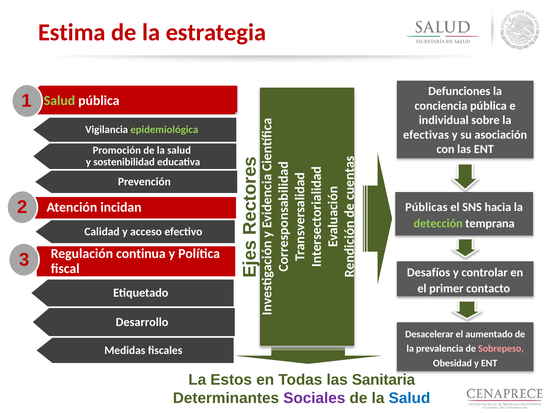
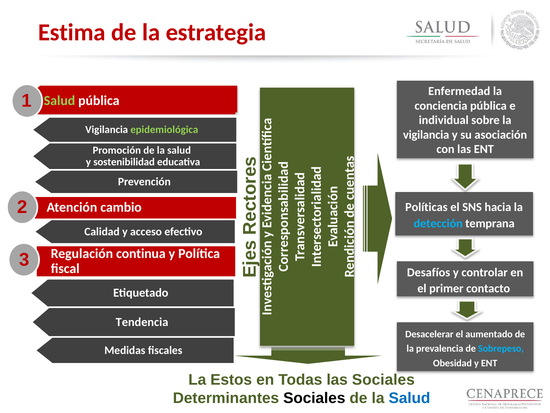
Defunciones: Defunciones -> Enfermedad (459, 91)
efectivas: efectivas -> vigilancia (426, 135)
incidan: incidan -> cambio (121, 207)
Públicas: Públicas -> Políticas (426, 207)
detección colour: light green -> light blue (438, 223)
Desarrollo: Desarrollo -> Tendencia (142, 322)
Sobrepeso colour: pink -> light blue (501, 348)
las Sanitaria: Sanitaria -> Sociales (383, 379)
Sociales colour: purple -> black (314, 398)
